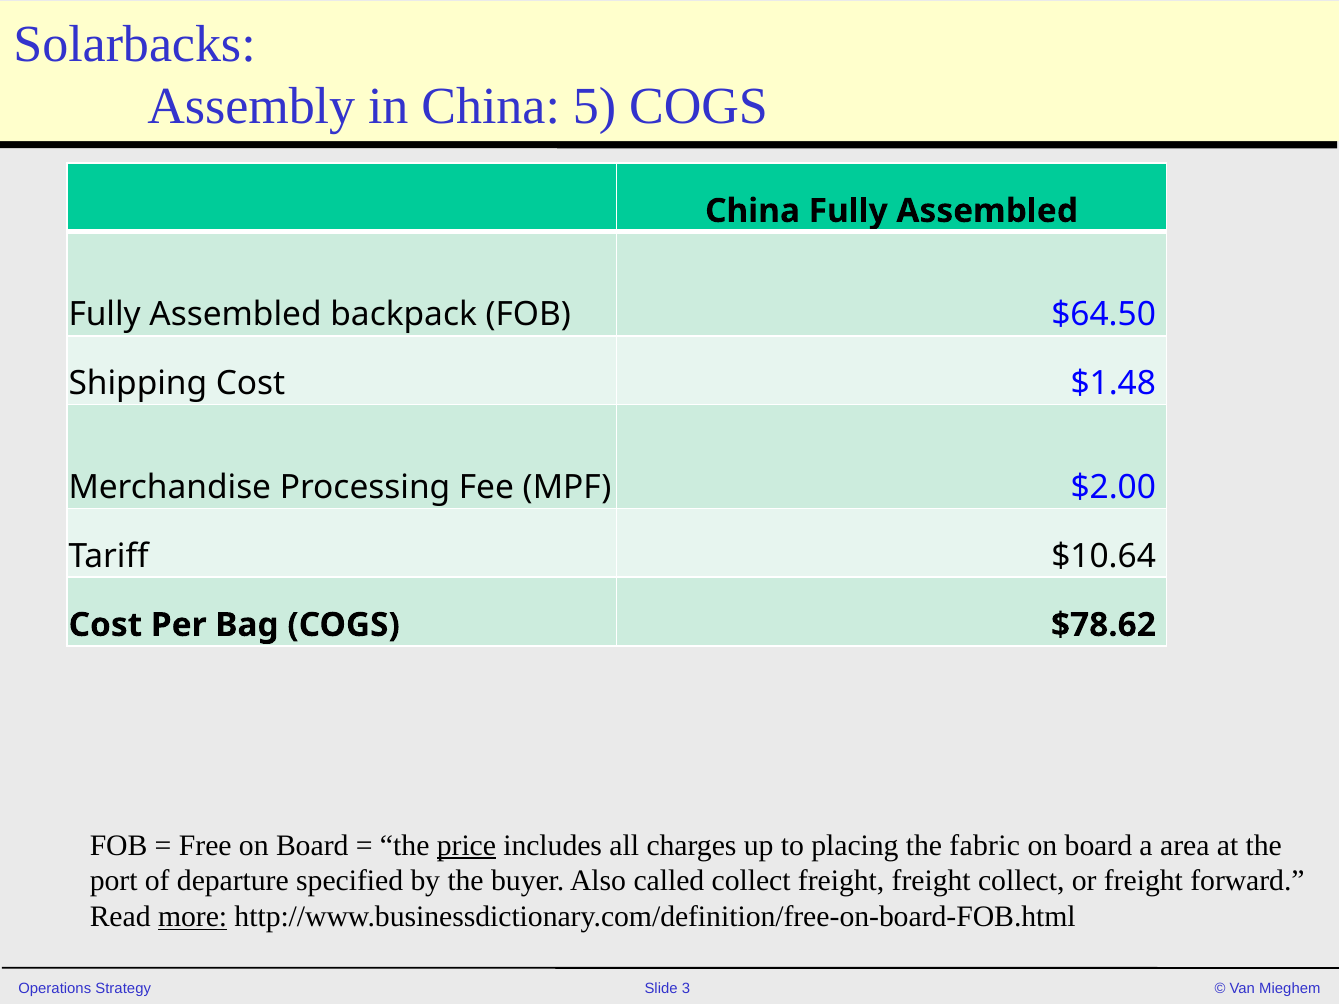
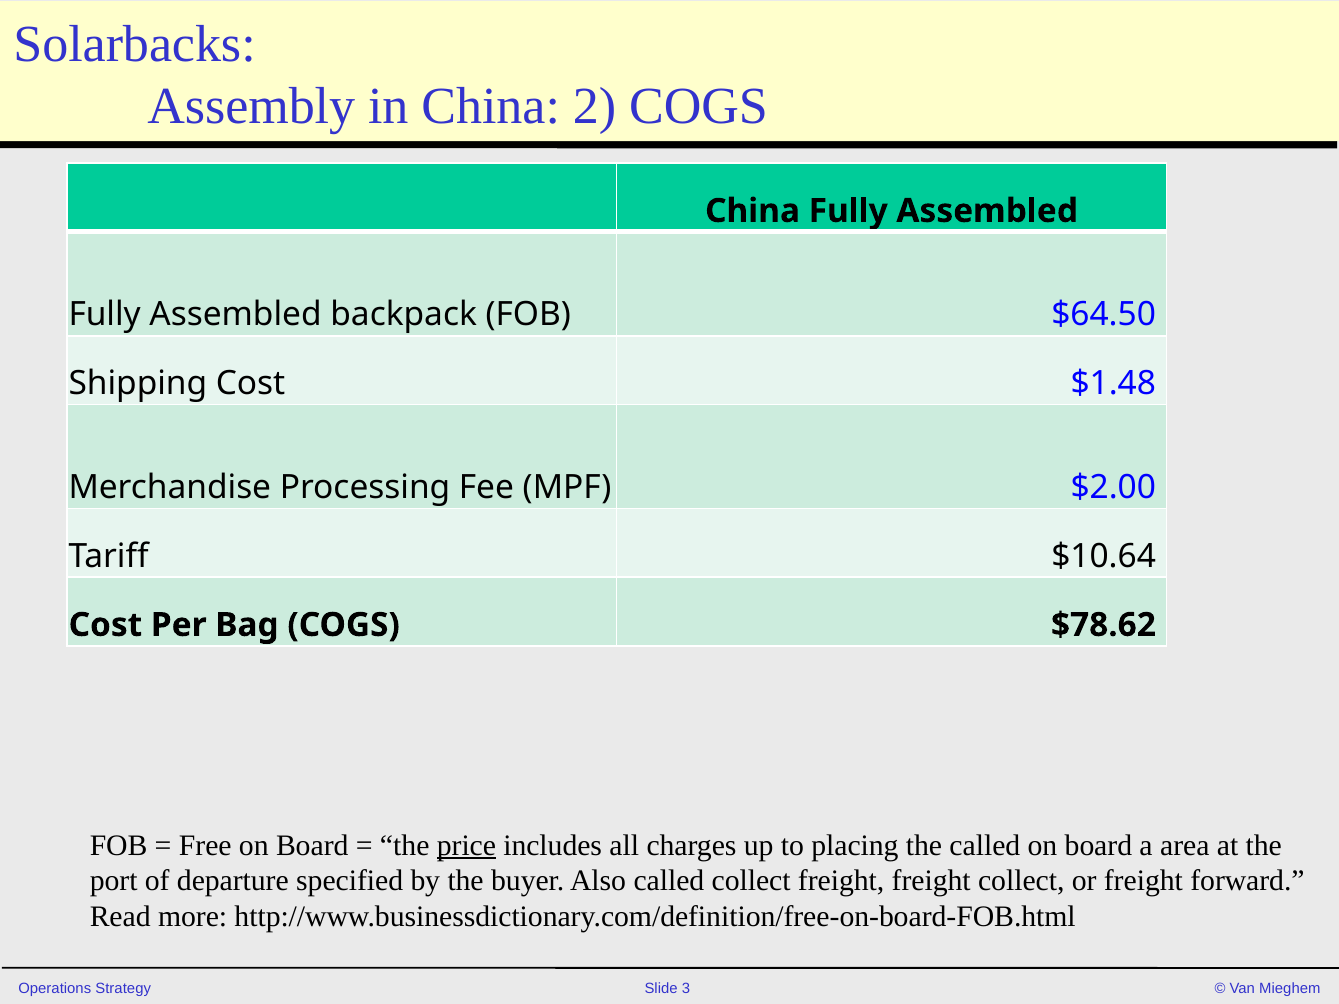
5: 5 -> 2 (595, 107)
the fabric: fabric -> called (985, 846)
more underline: present -> none (193, 917)
